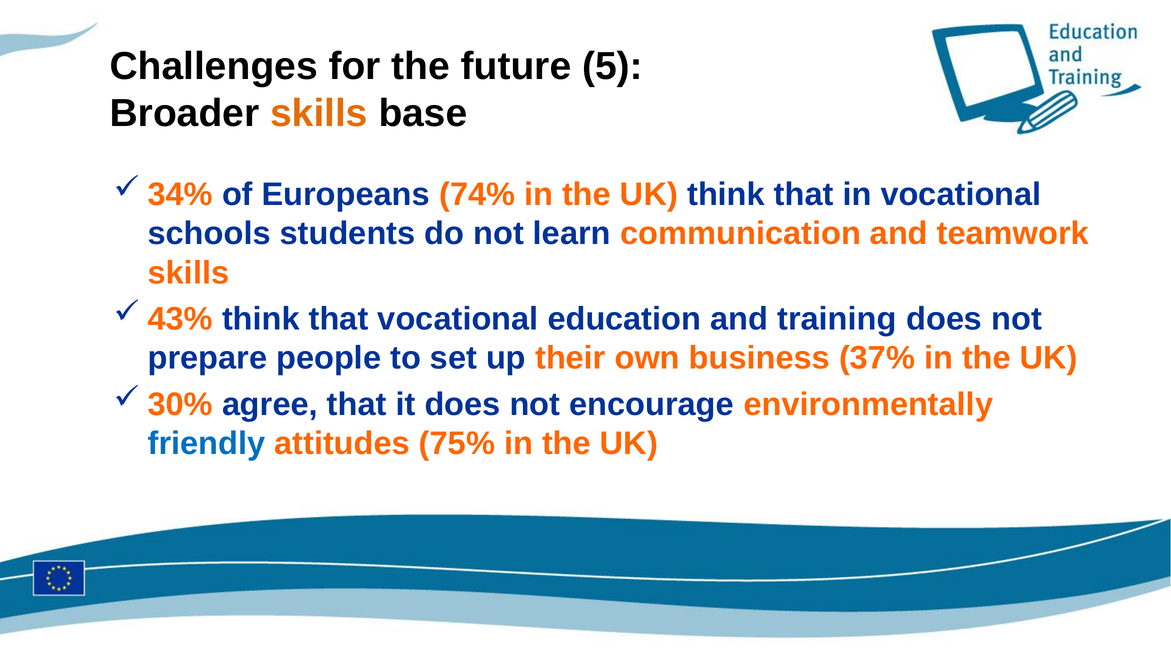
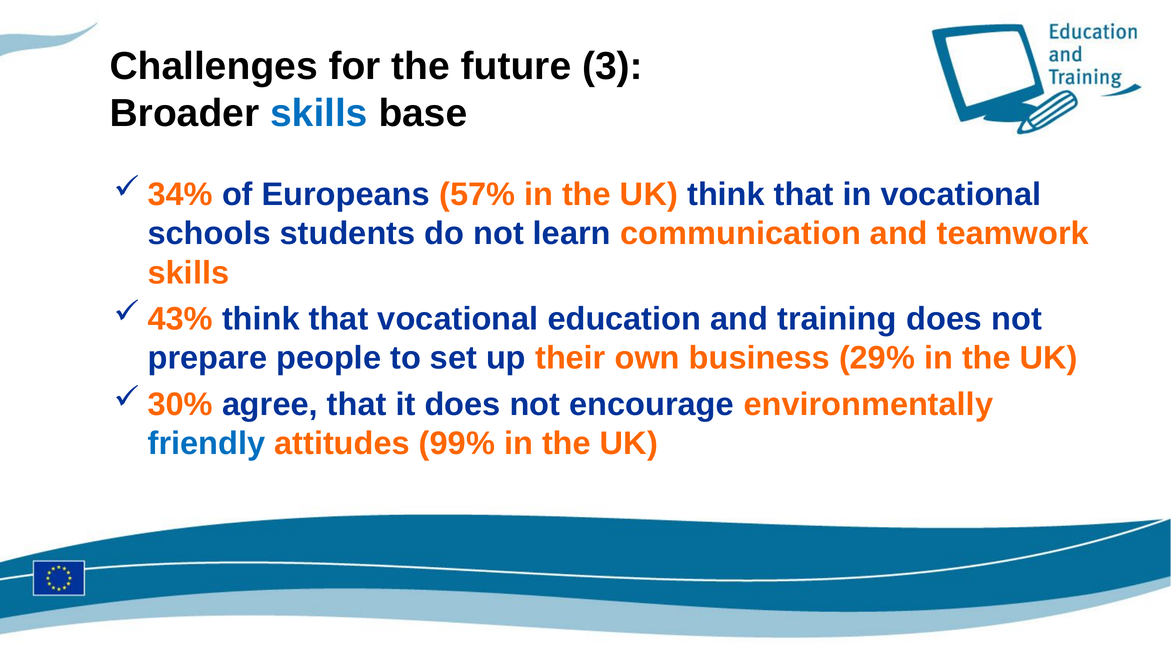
5: 5 -> 3 (612, 66)
skills colour: orange -> blue (319, 113)
74%: 74% -> 57% (477, 195)
37%: 37% -> 29% (877, 358)
75%: 75% -> 99% (457, 444)
